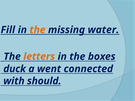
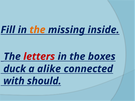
water: water -> inside (103, 30)
letters colour: orange -> red (39, 57)
went: went -> alike (49, 69)
